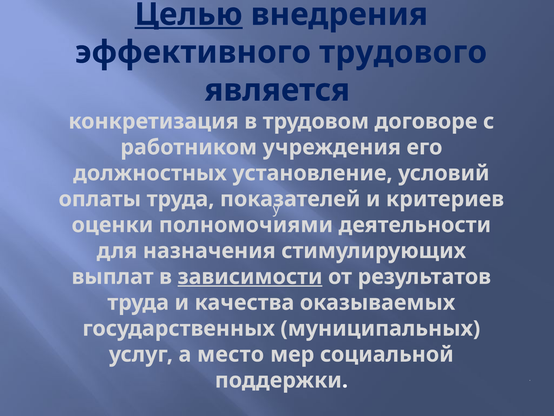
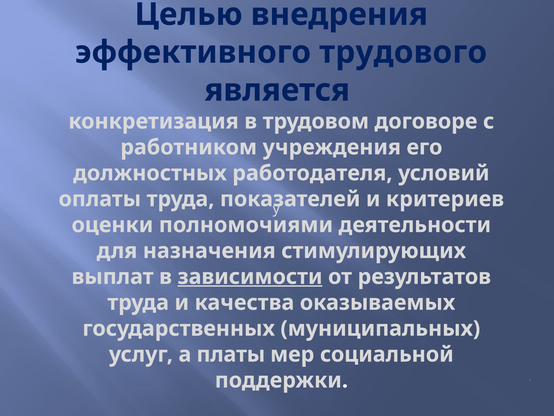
Целью underline: present -> none (189, 14)
установление: установление -> работодателя (312, 173)
место: место -> платы (231, 354)
